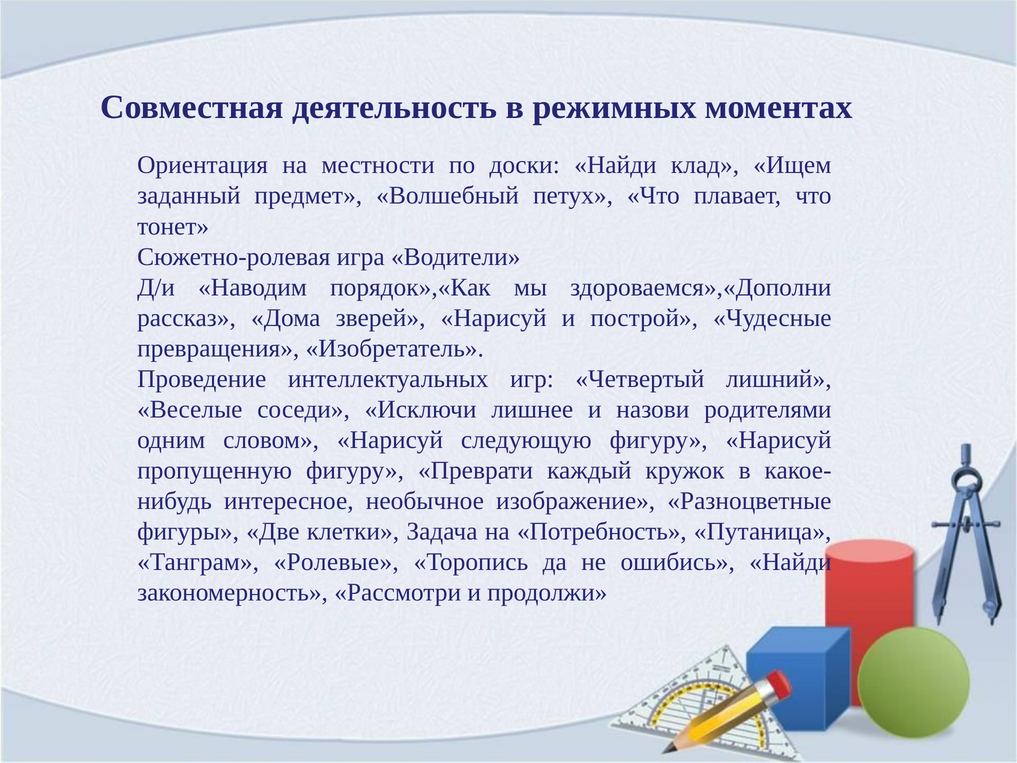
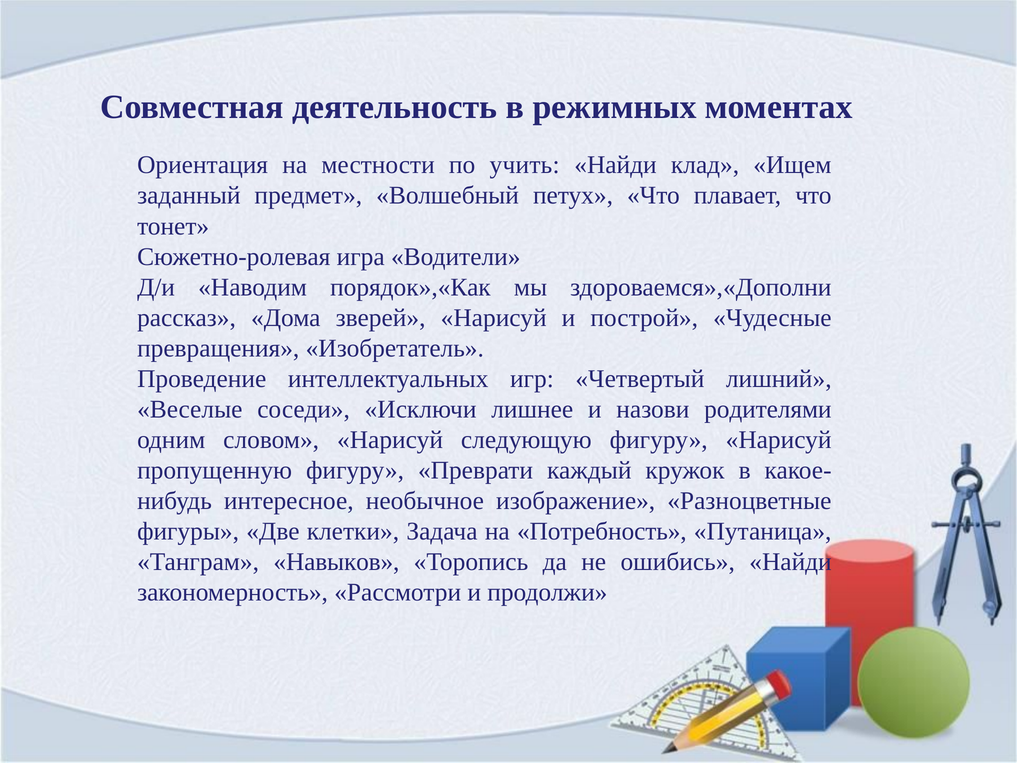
доски: доски -> учить (525, 165)
Ролевые: Ролевые -> Навыков (336, 562)
